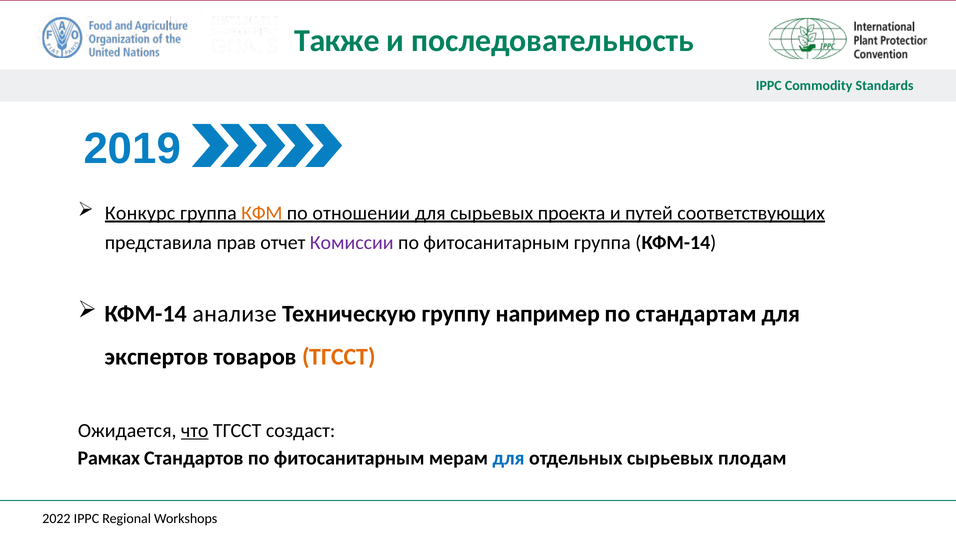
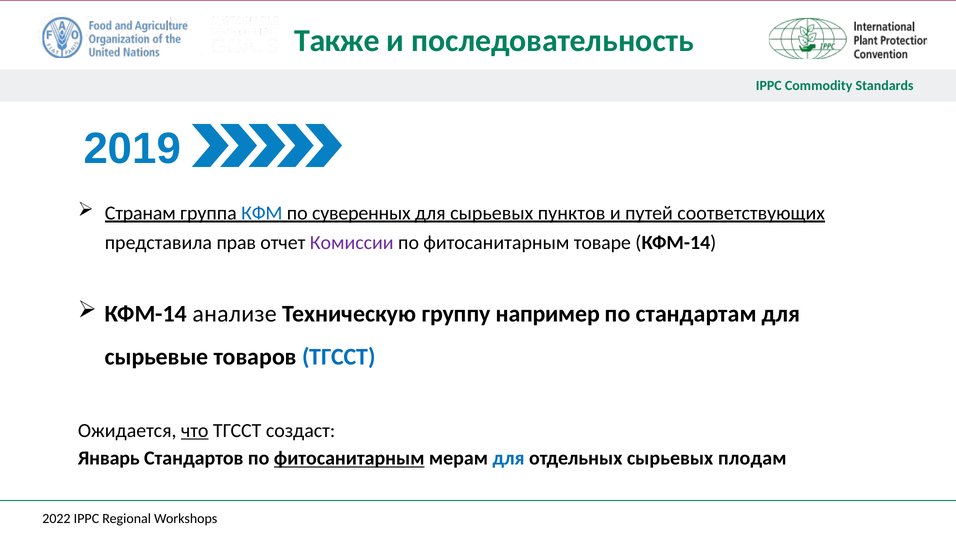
Конкурс: Конкурс -> Странам (140, 213)
КФМ colour: orange -> blue (262, 213)
отношении: отношении -> суверенных (361, 213)
проекта: проекта -> пунктов (572, 213)
фитосанитарным группа: группа -> товаре (602, 243)
экспертов: экспертов -> сырьевые (157, 357)
ТГССТ colour: orange -> blue (339, 357)
Рамках: Рамках -> Январь (109, 458)
фитосанитарным underline: none -> present (349, 458)
